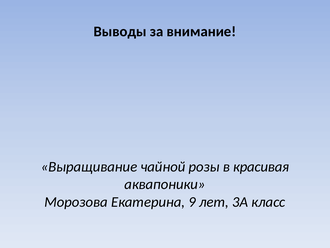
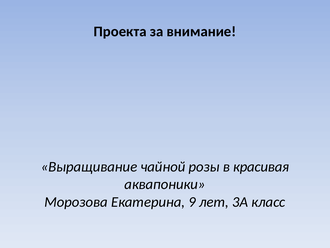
Выводы: Выводы -> Проекта (120, 32)
